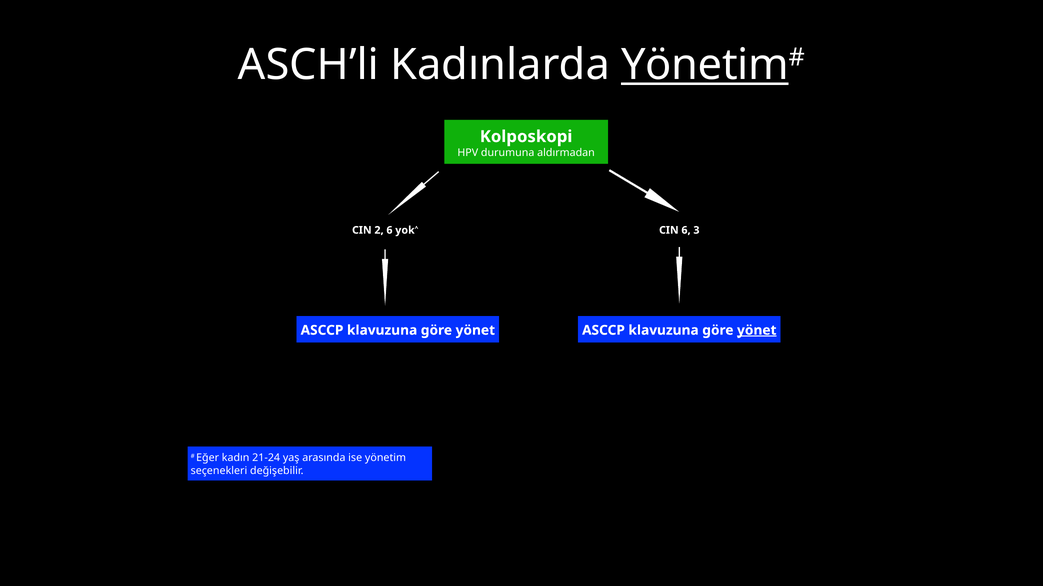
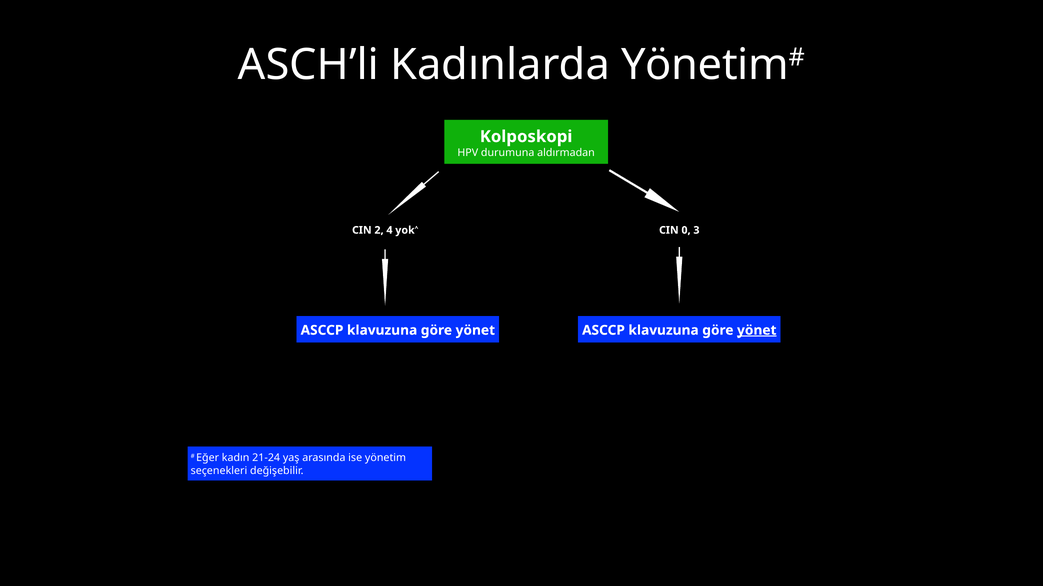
Yönetim underline: present -> none (705, 65)
2 6: 6 -> 4 (389, 230)
CIN 6: 6 -> 0 (686, 230)
